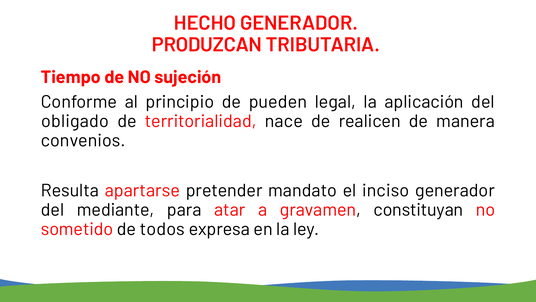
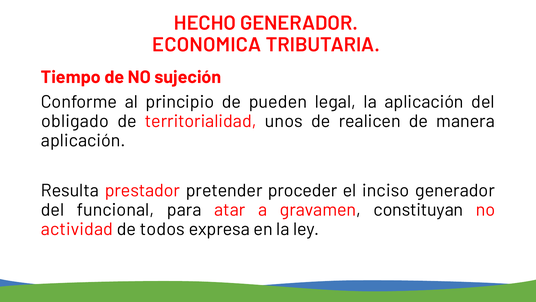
PRODUZCAN: PRODUZCAN -> ECONOMICA (207, 45)
nace: nace -> unos (284, 121)
convenios: convenios -> aplicación (83, 141)
apartarse: apartarse -> prestador (142, 190)
mandato: mandato -> proceder (303, 190)
mediante: mediante -> funcional (116, 210)
sometido: sometido -> actividad (77, 229)
